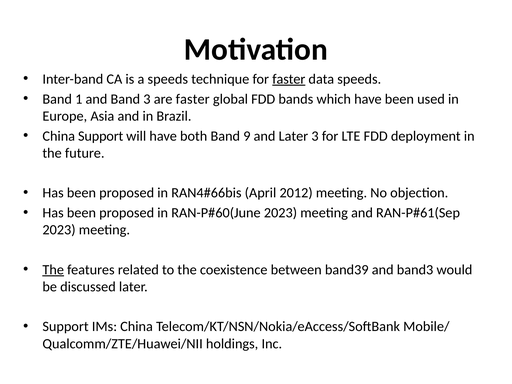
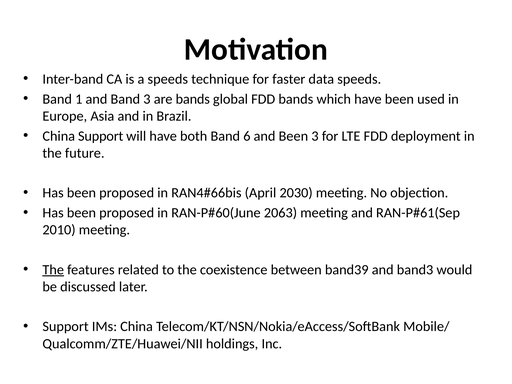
faster underline: present -> none (289, 79)
are faster: faster -> bands (193, 99)
9: 9 -> 6 (247, 136)
and Later: Later -> Been (293, 136)
2012: 2012 -> 2030 (296, 193)
2023: 2023 -> 2063 (280, 213)
2023: 2023 -> 2010 (59, 230)
